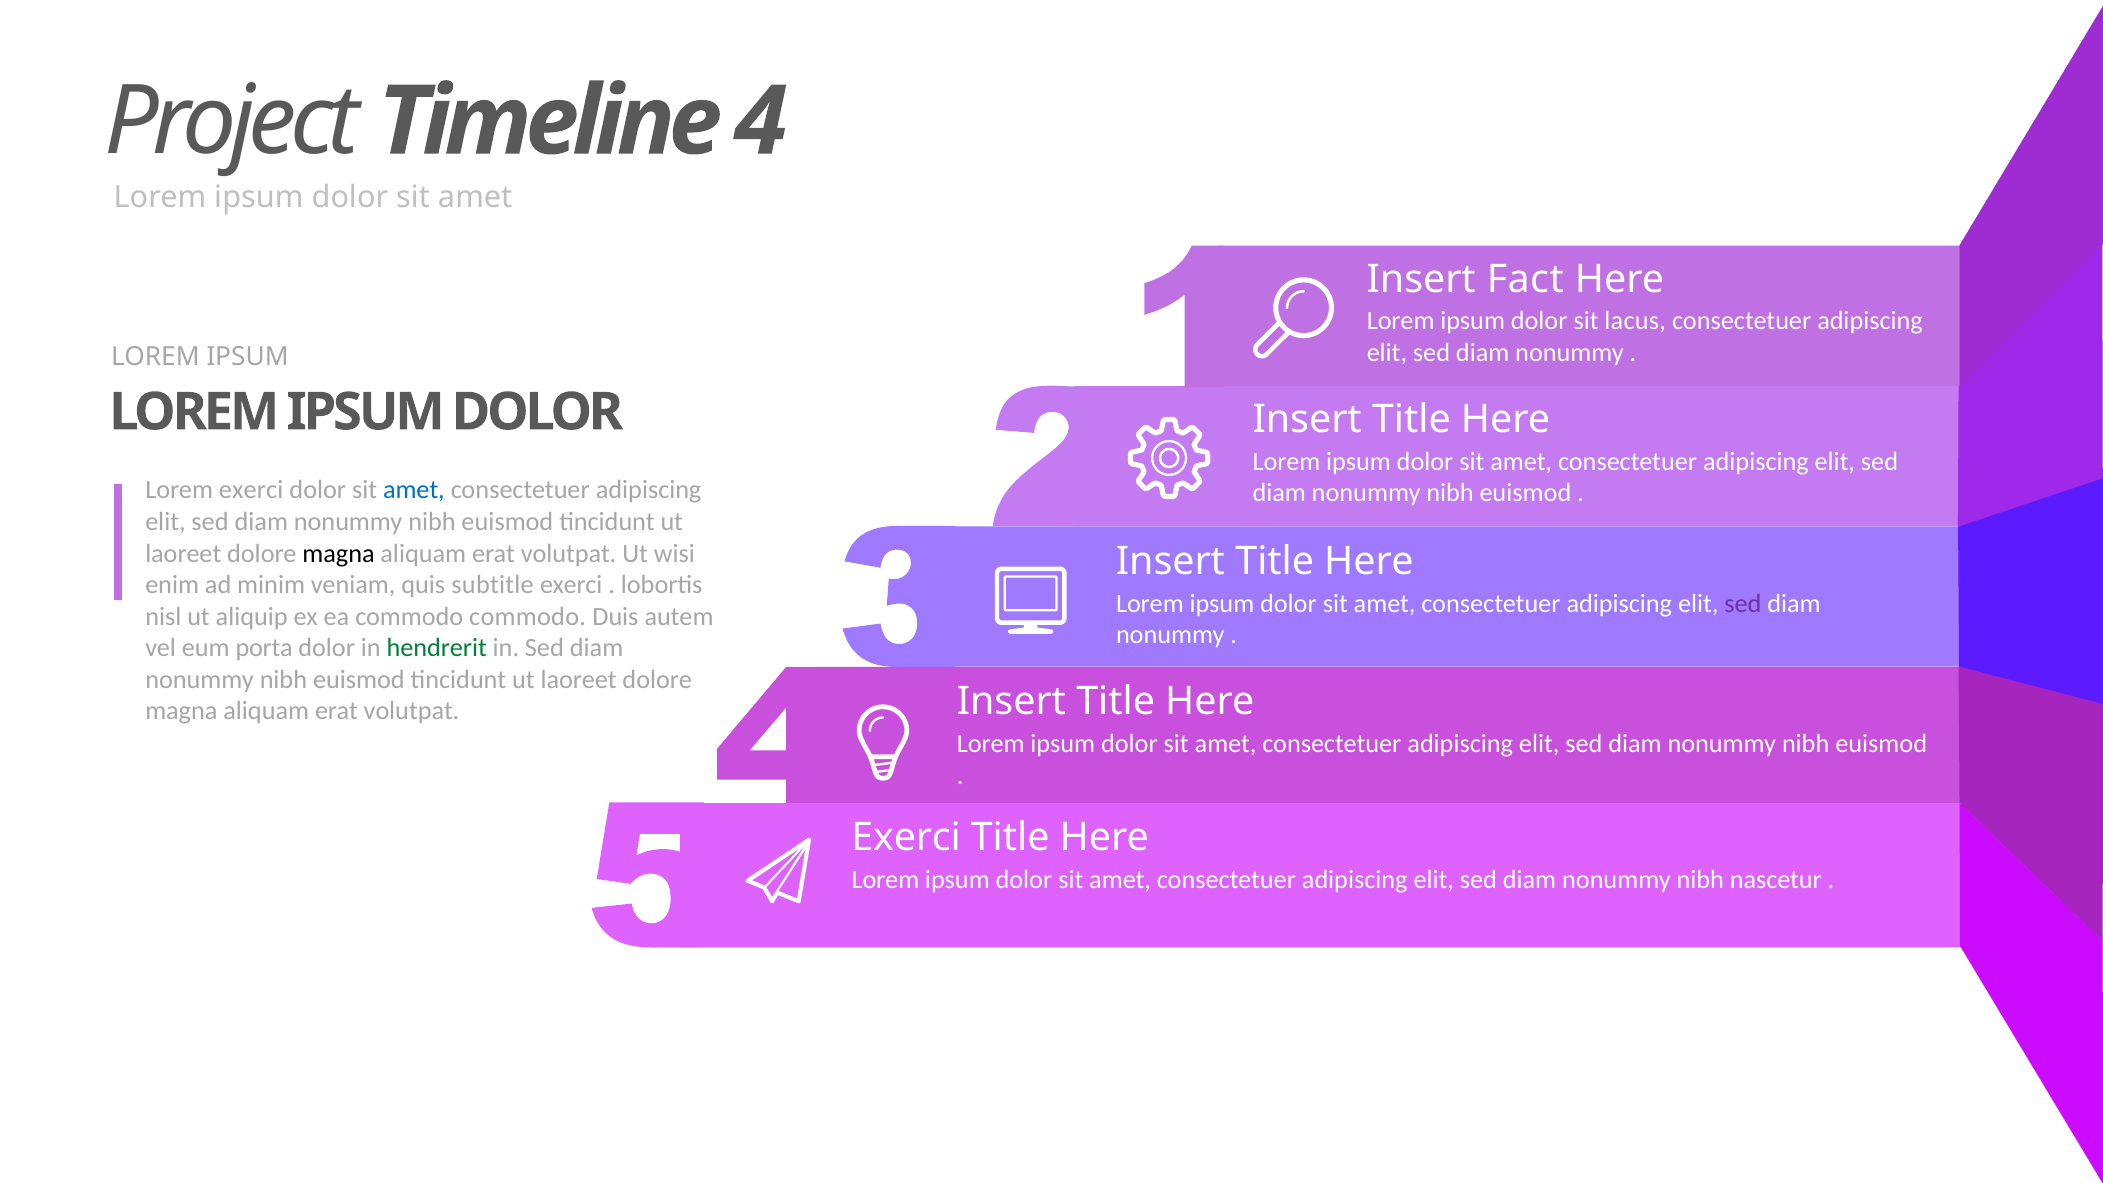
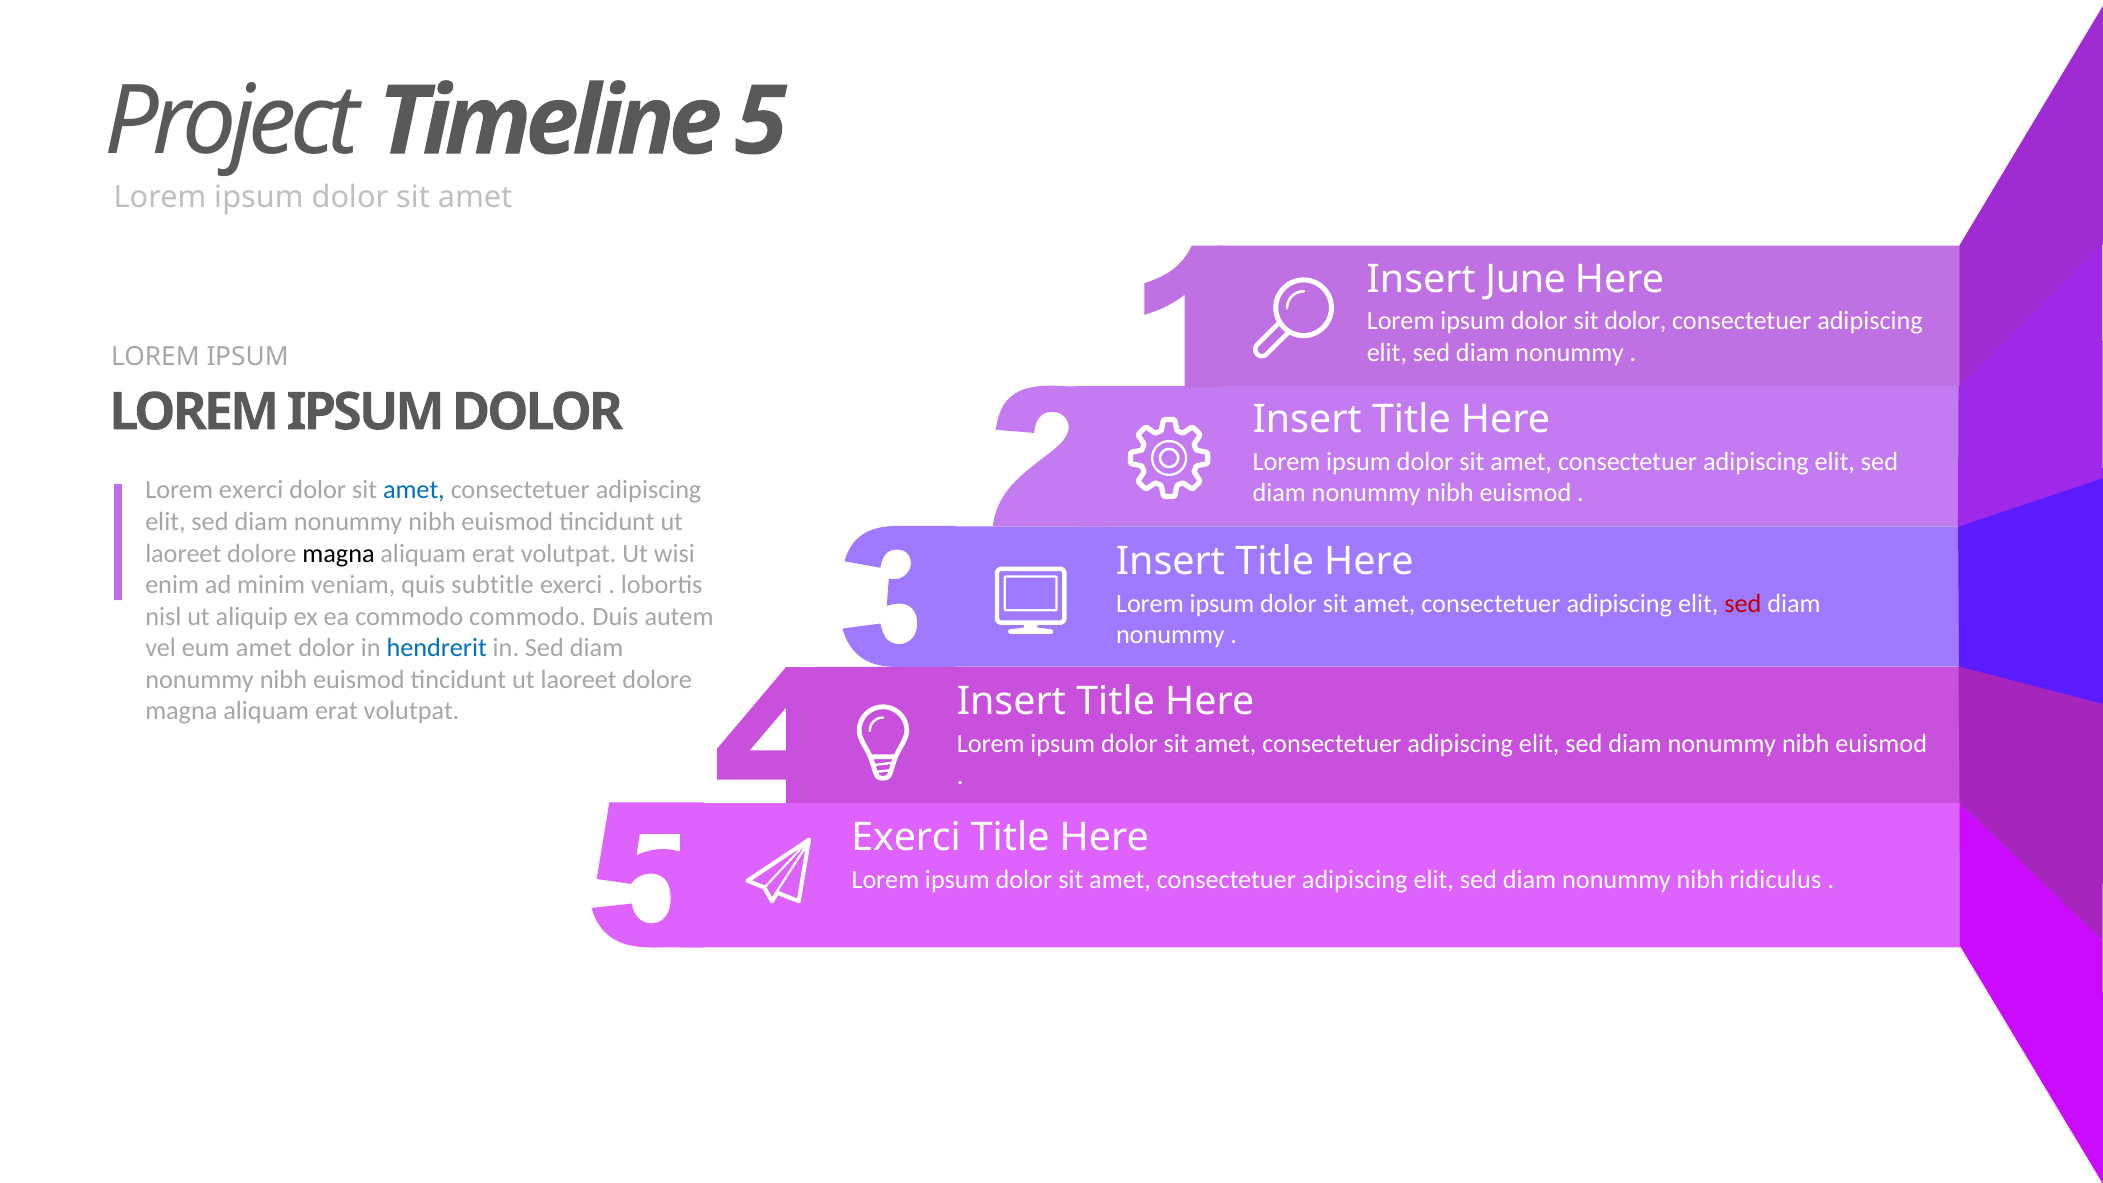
4: 4 -> 5 (761, 122)
Fact: Fact -> June (1526, 279)
sit lacus: lacus -> dolor (1635, 321)
sed colour: purple -> red (1743, 604)
eum porta: porta -> amet (264, 648)
hendrerit colour: green -> blue (437, 648)
nascetur: nascetur -> ridiculus (1776, 880)
